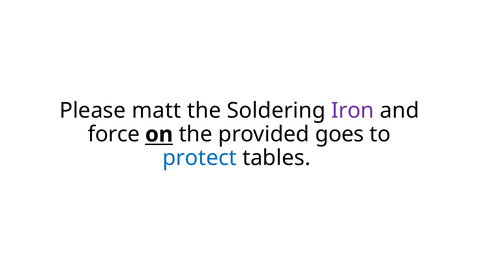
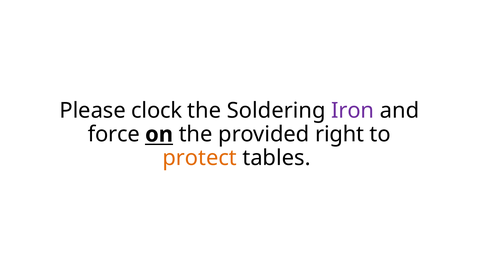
matt: matt -> clock (157, 111)
goes: goes -> right (340, 135)
protect colour: blue -> orange (200, 158)
